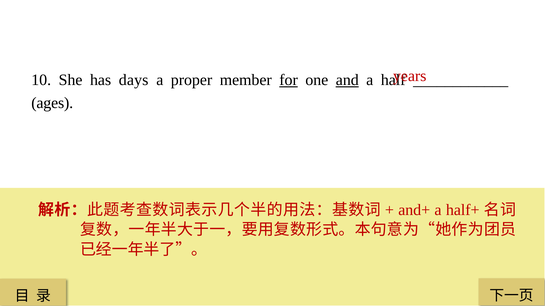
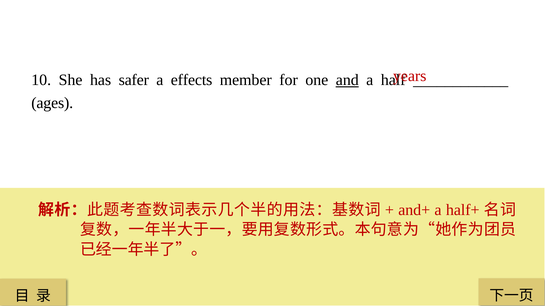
days: days -> safer (134, 80)
proper: proper -> effects (192, 80)
for underline: present -> none (289, 80)
